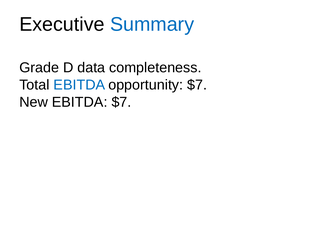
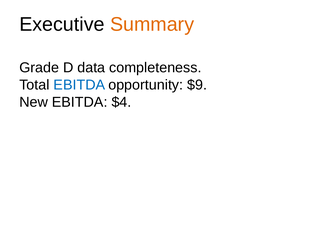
Summary colour: blue -> orange (152, 24)
opportunity $7: $7 -> $9 (197, 85)
EBITDA $7: $7 -> $4 (121, 102)
